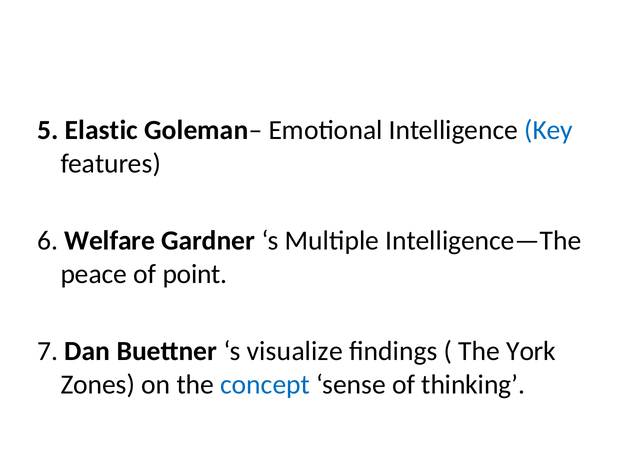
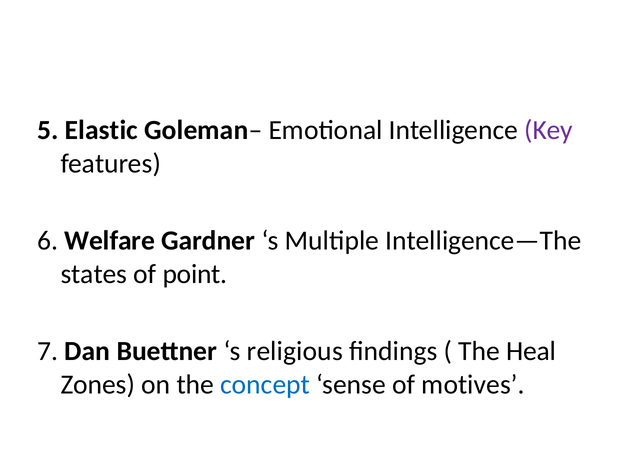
Key colour: blue -> purple (549, 130)
peace: peace -> states (94, 274)
visualize: visualize -> religious (295, 351)
York: York -> Heal (531, 351)
thinking: thinking -> motives (473, 384)
